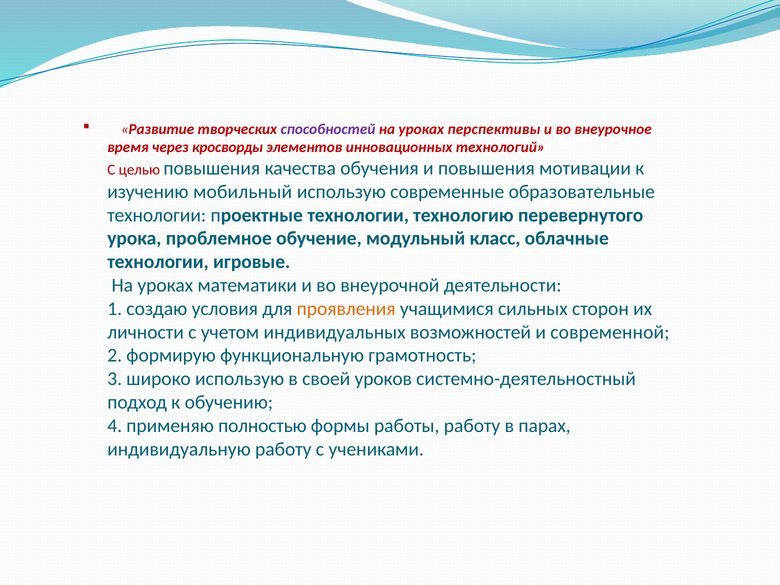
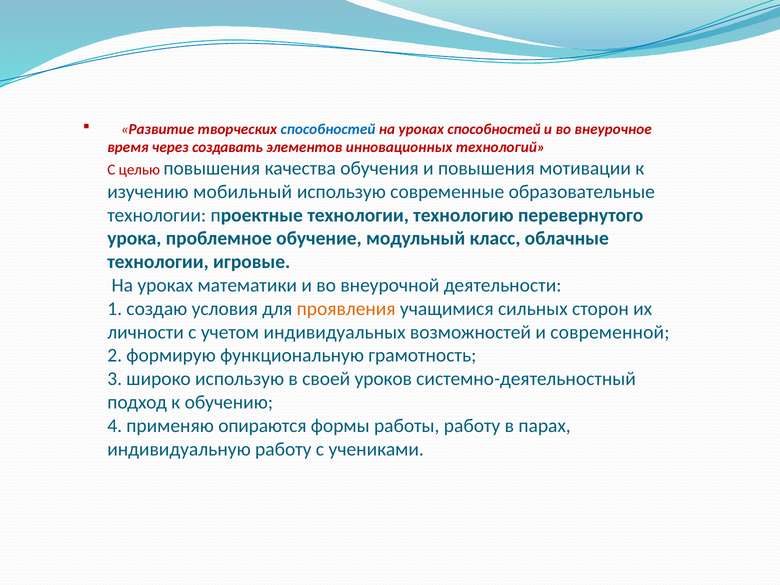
способностей colour: purple -> blue (328, 129)
уроках перспективы: перспективы -> способностей (494, 129)
кросворды: кросворды -> создавать (228, 147)
полностью: полностью -> опираются (262, 426)
